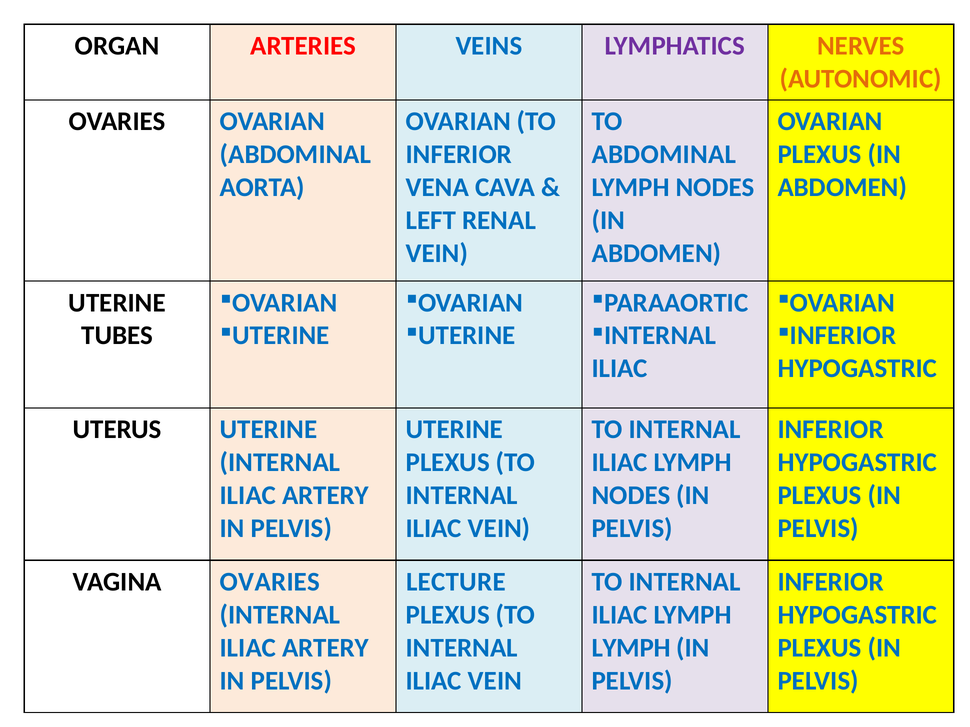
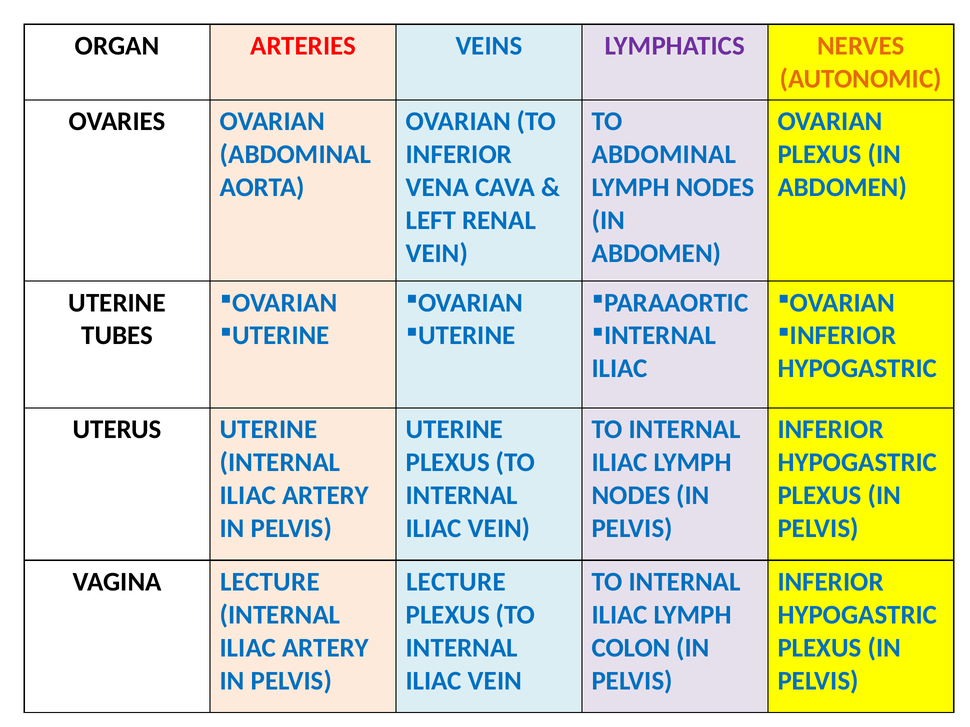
VAGINA OVARIES: OVARIES -> LECTURE (270, 582)
LYMPH: LYMPH -> COLON (631, 648)
